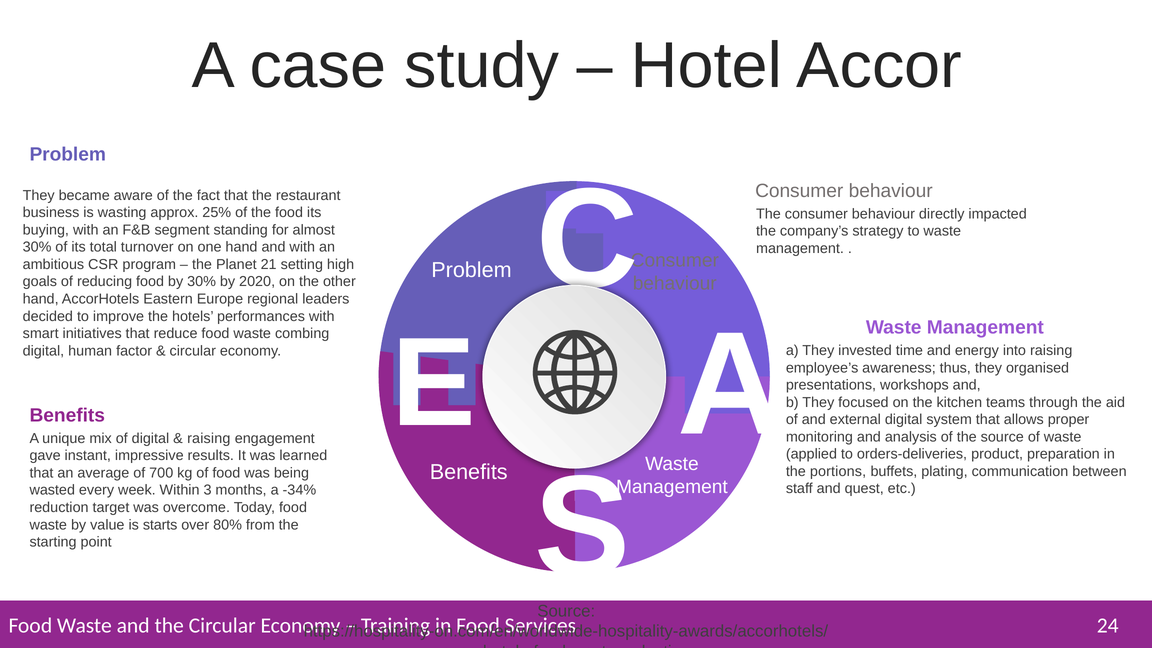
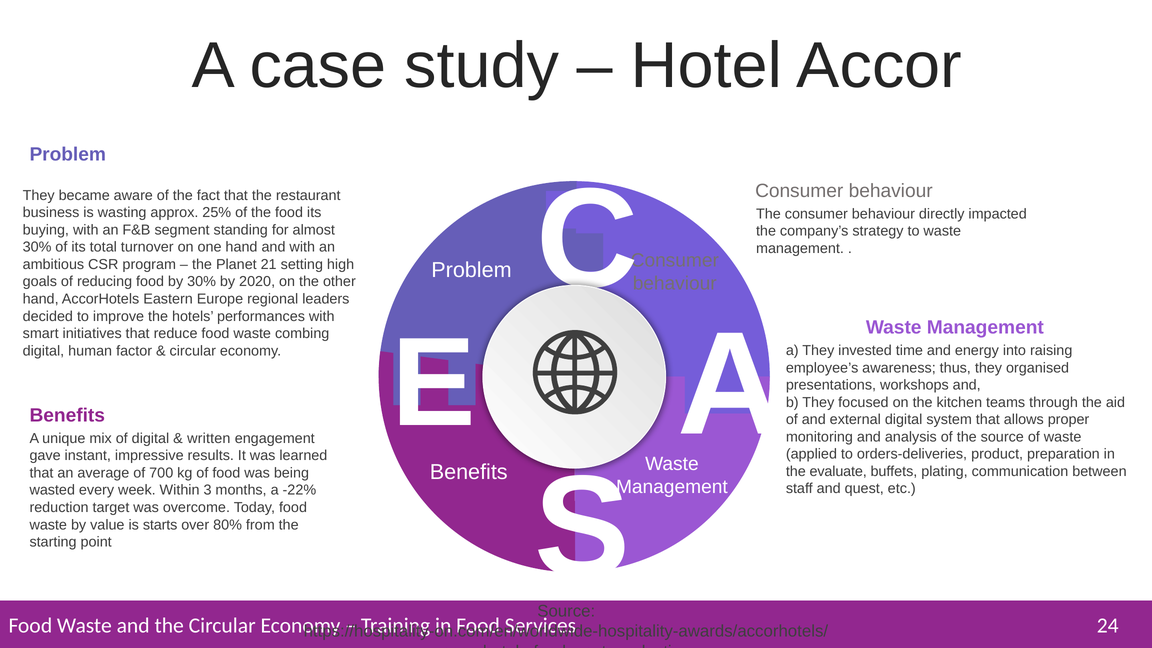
raising: raising -> written (209, 438)
portions: portions -> evaluate (838, 471)
-34%: -34% -> -22% (299, 490)
